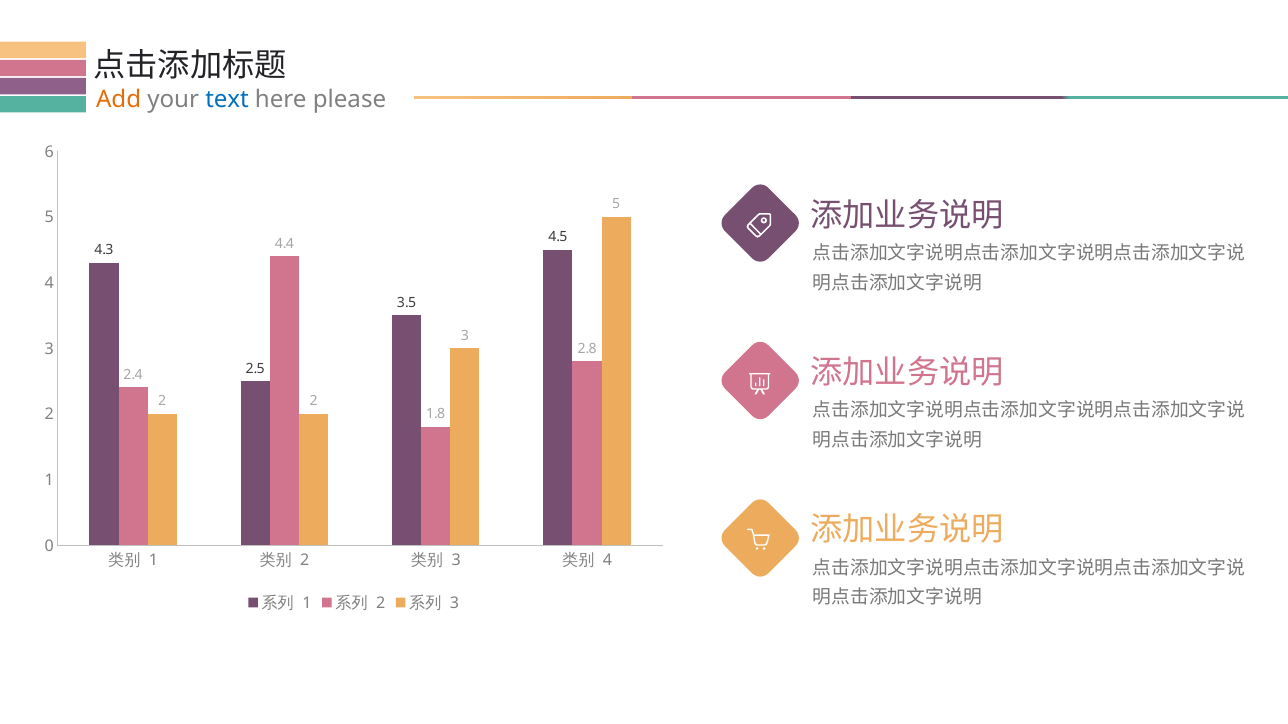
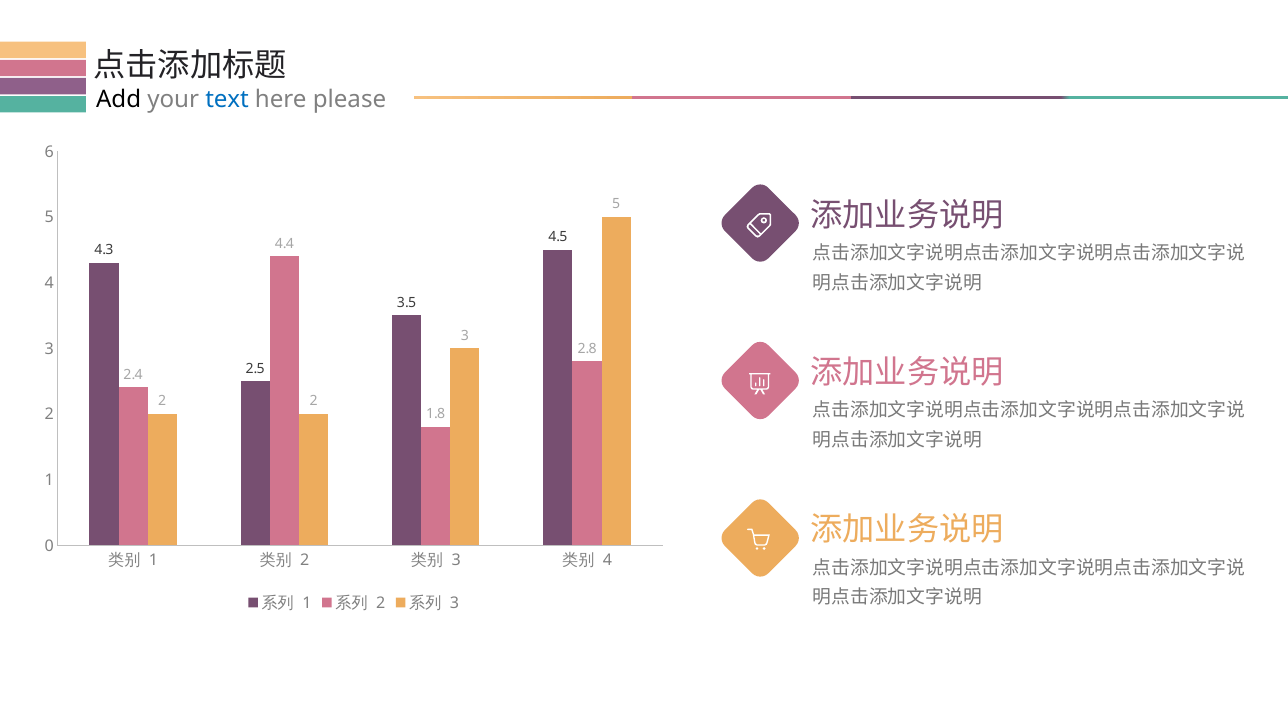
Add colour: orange -> black (119, 99)
